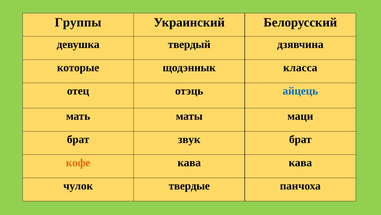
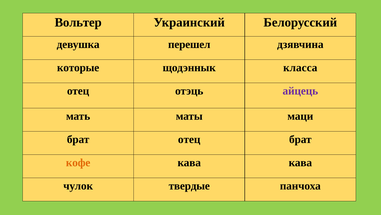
Группы: Группы -> Вольтер (78, 22)
твердый: твердый -> перешел (189, 44)
айцець colour: blue -> purple (300, 91)
брат звук: звук -> отец (189, 139)
